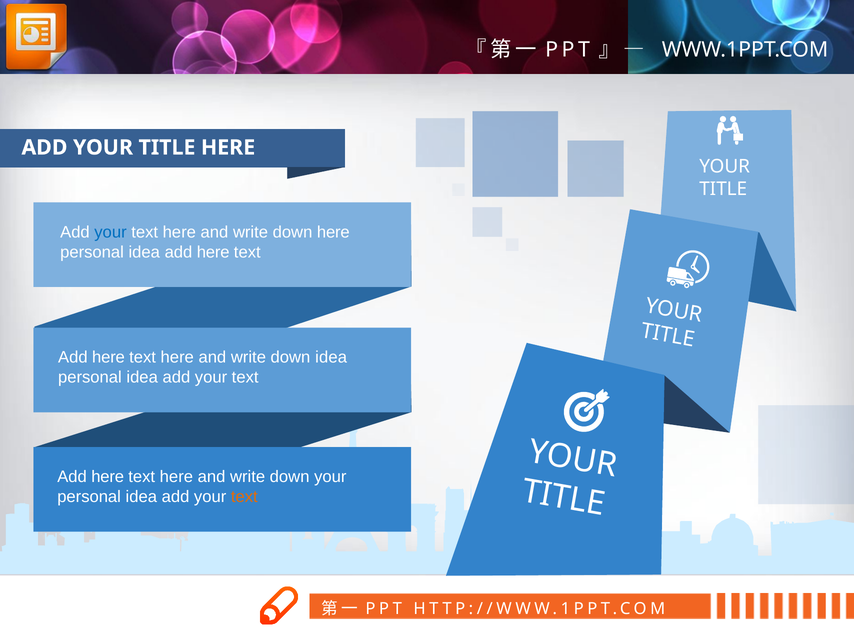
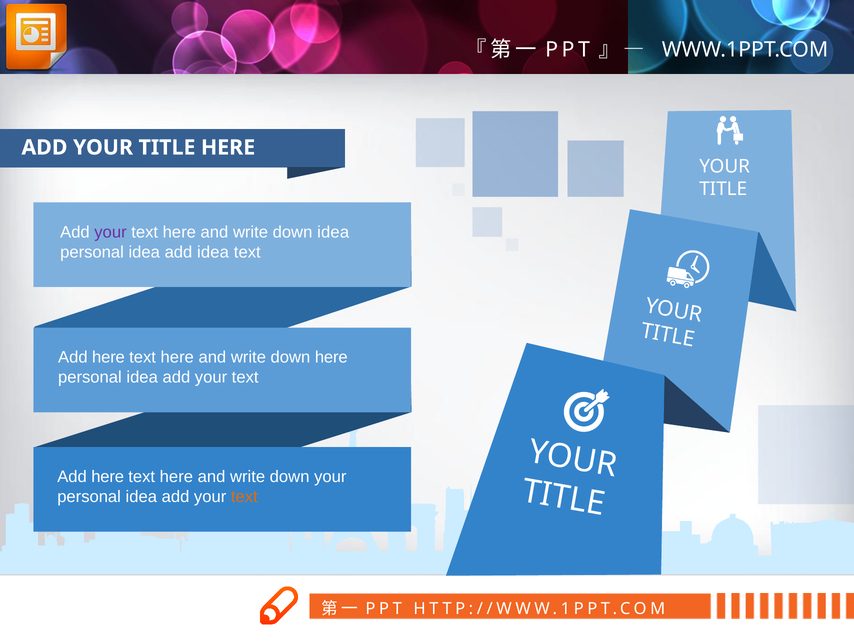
your colour: blue -> purple (110, 232)
down here: here -> idea (333, 232)
idea add here: here -> idea (213, 252)
down idea: idea -> here (331, 357)
